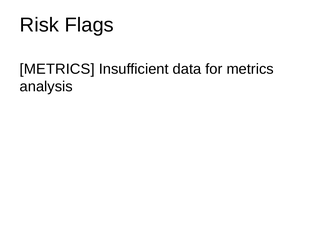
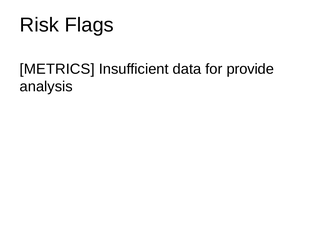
for metrics: metrics -> provide (250, 69)
